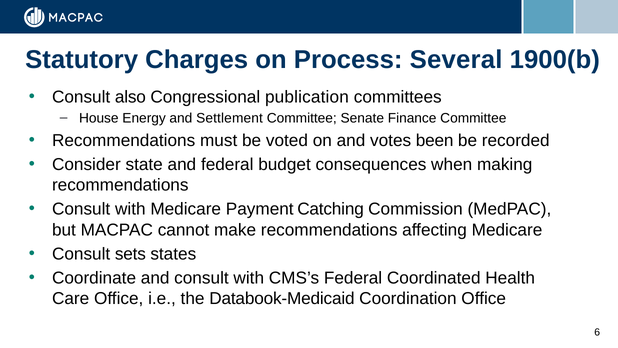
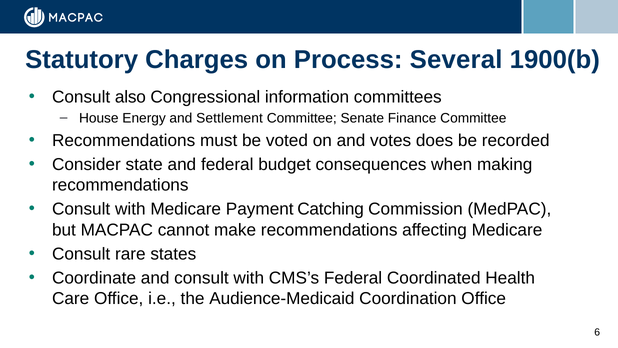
publication: publication -> information (307, 97)
been: been -> does (435, 140)
sets: sets -> rare (130, 254)
Databook-Medicaid: Databook-Medicaid -> Audience-Medicaid (282, 298)
